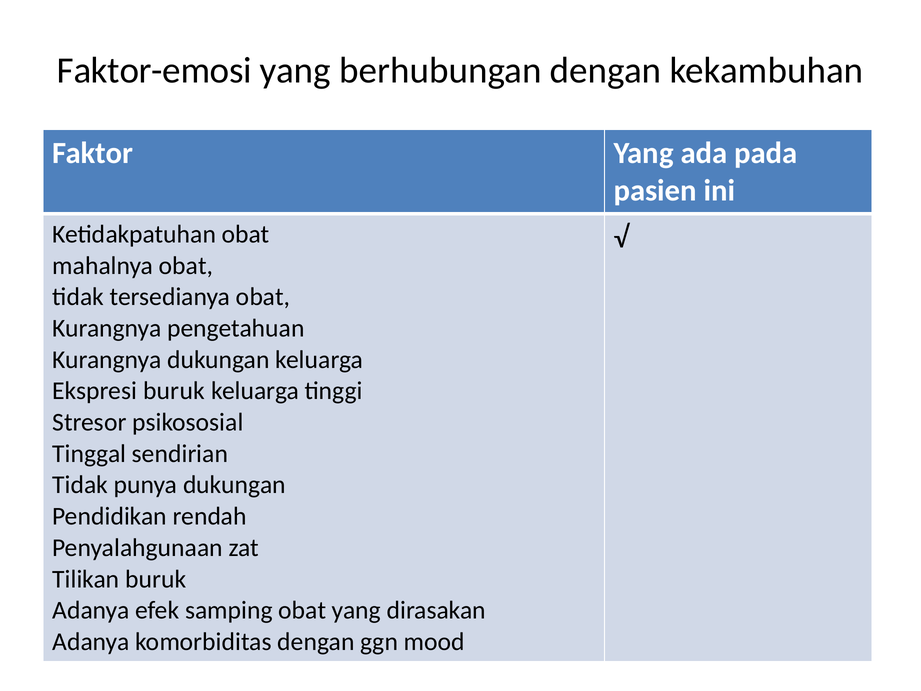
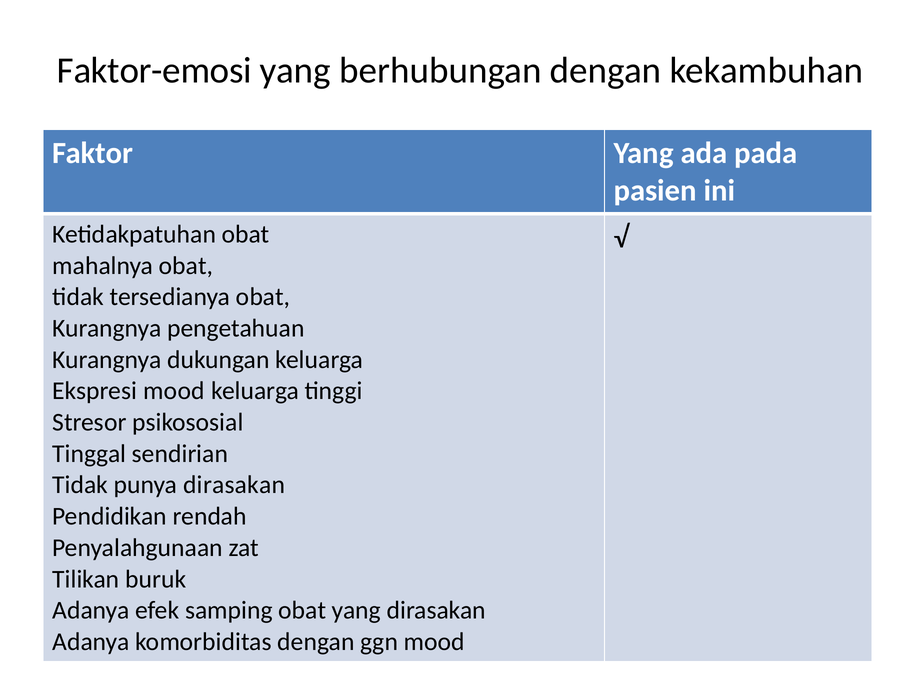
Ekspresi buruk: buruk -> mood (174, 391)
punya dukungan: dukungan -> dirasakan (234, 485)
